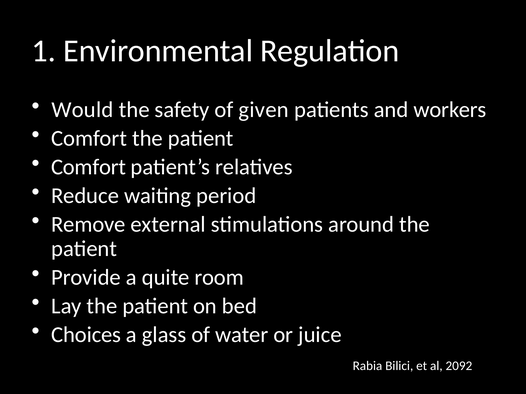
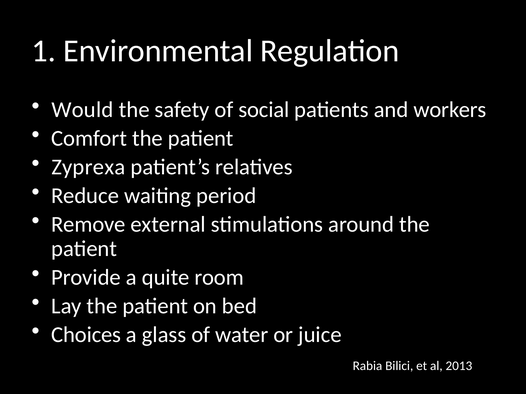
given: given -> social (264, 110)
Comfort: Comfort -> Zyprexa (88, 167)
2092: 2092 -> 2013 (459, 366)
